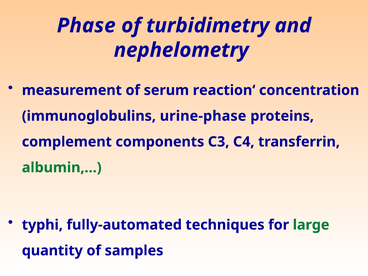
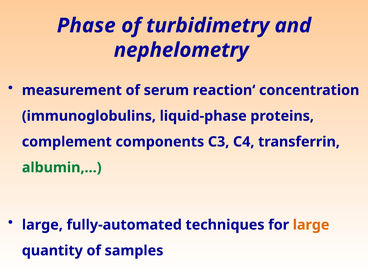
urine-phase: urine-phase -> liquid-phase (203, 116)
typhi: typhi -> large (42, 225)
large colour: green -> orange (311, 225)
